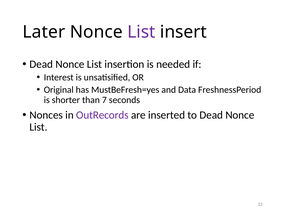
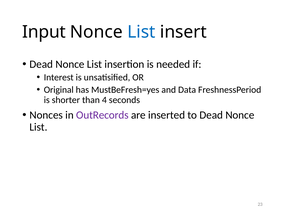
Later: Later -> Input (44, 32)
List colour: purple -> blue (141, 32)
7: 7 -> 4 (104, 100)
